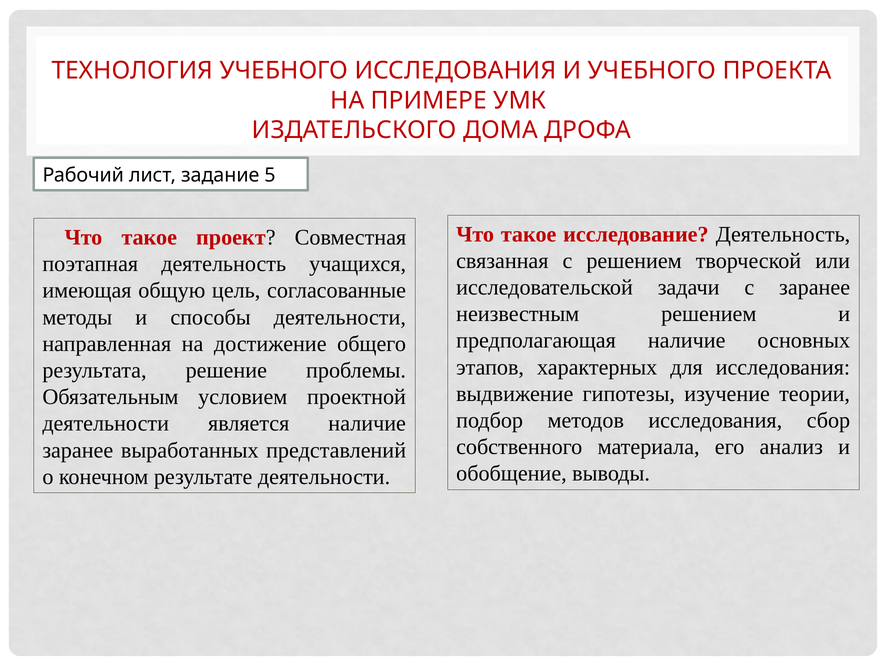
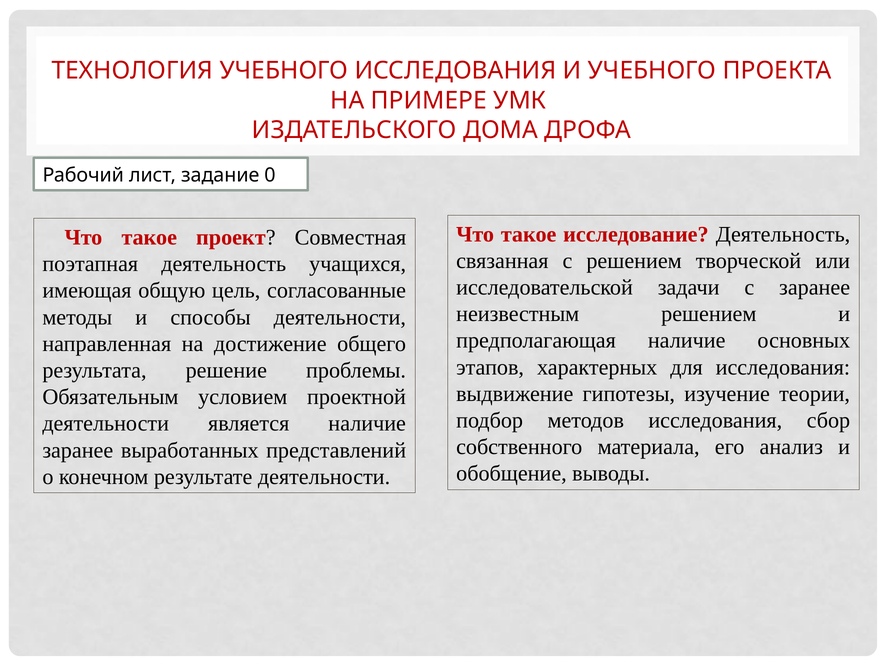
5: 5 -> 0 (270, 175)
